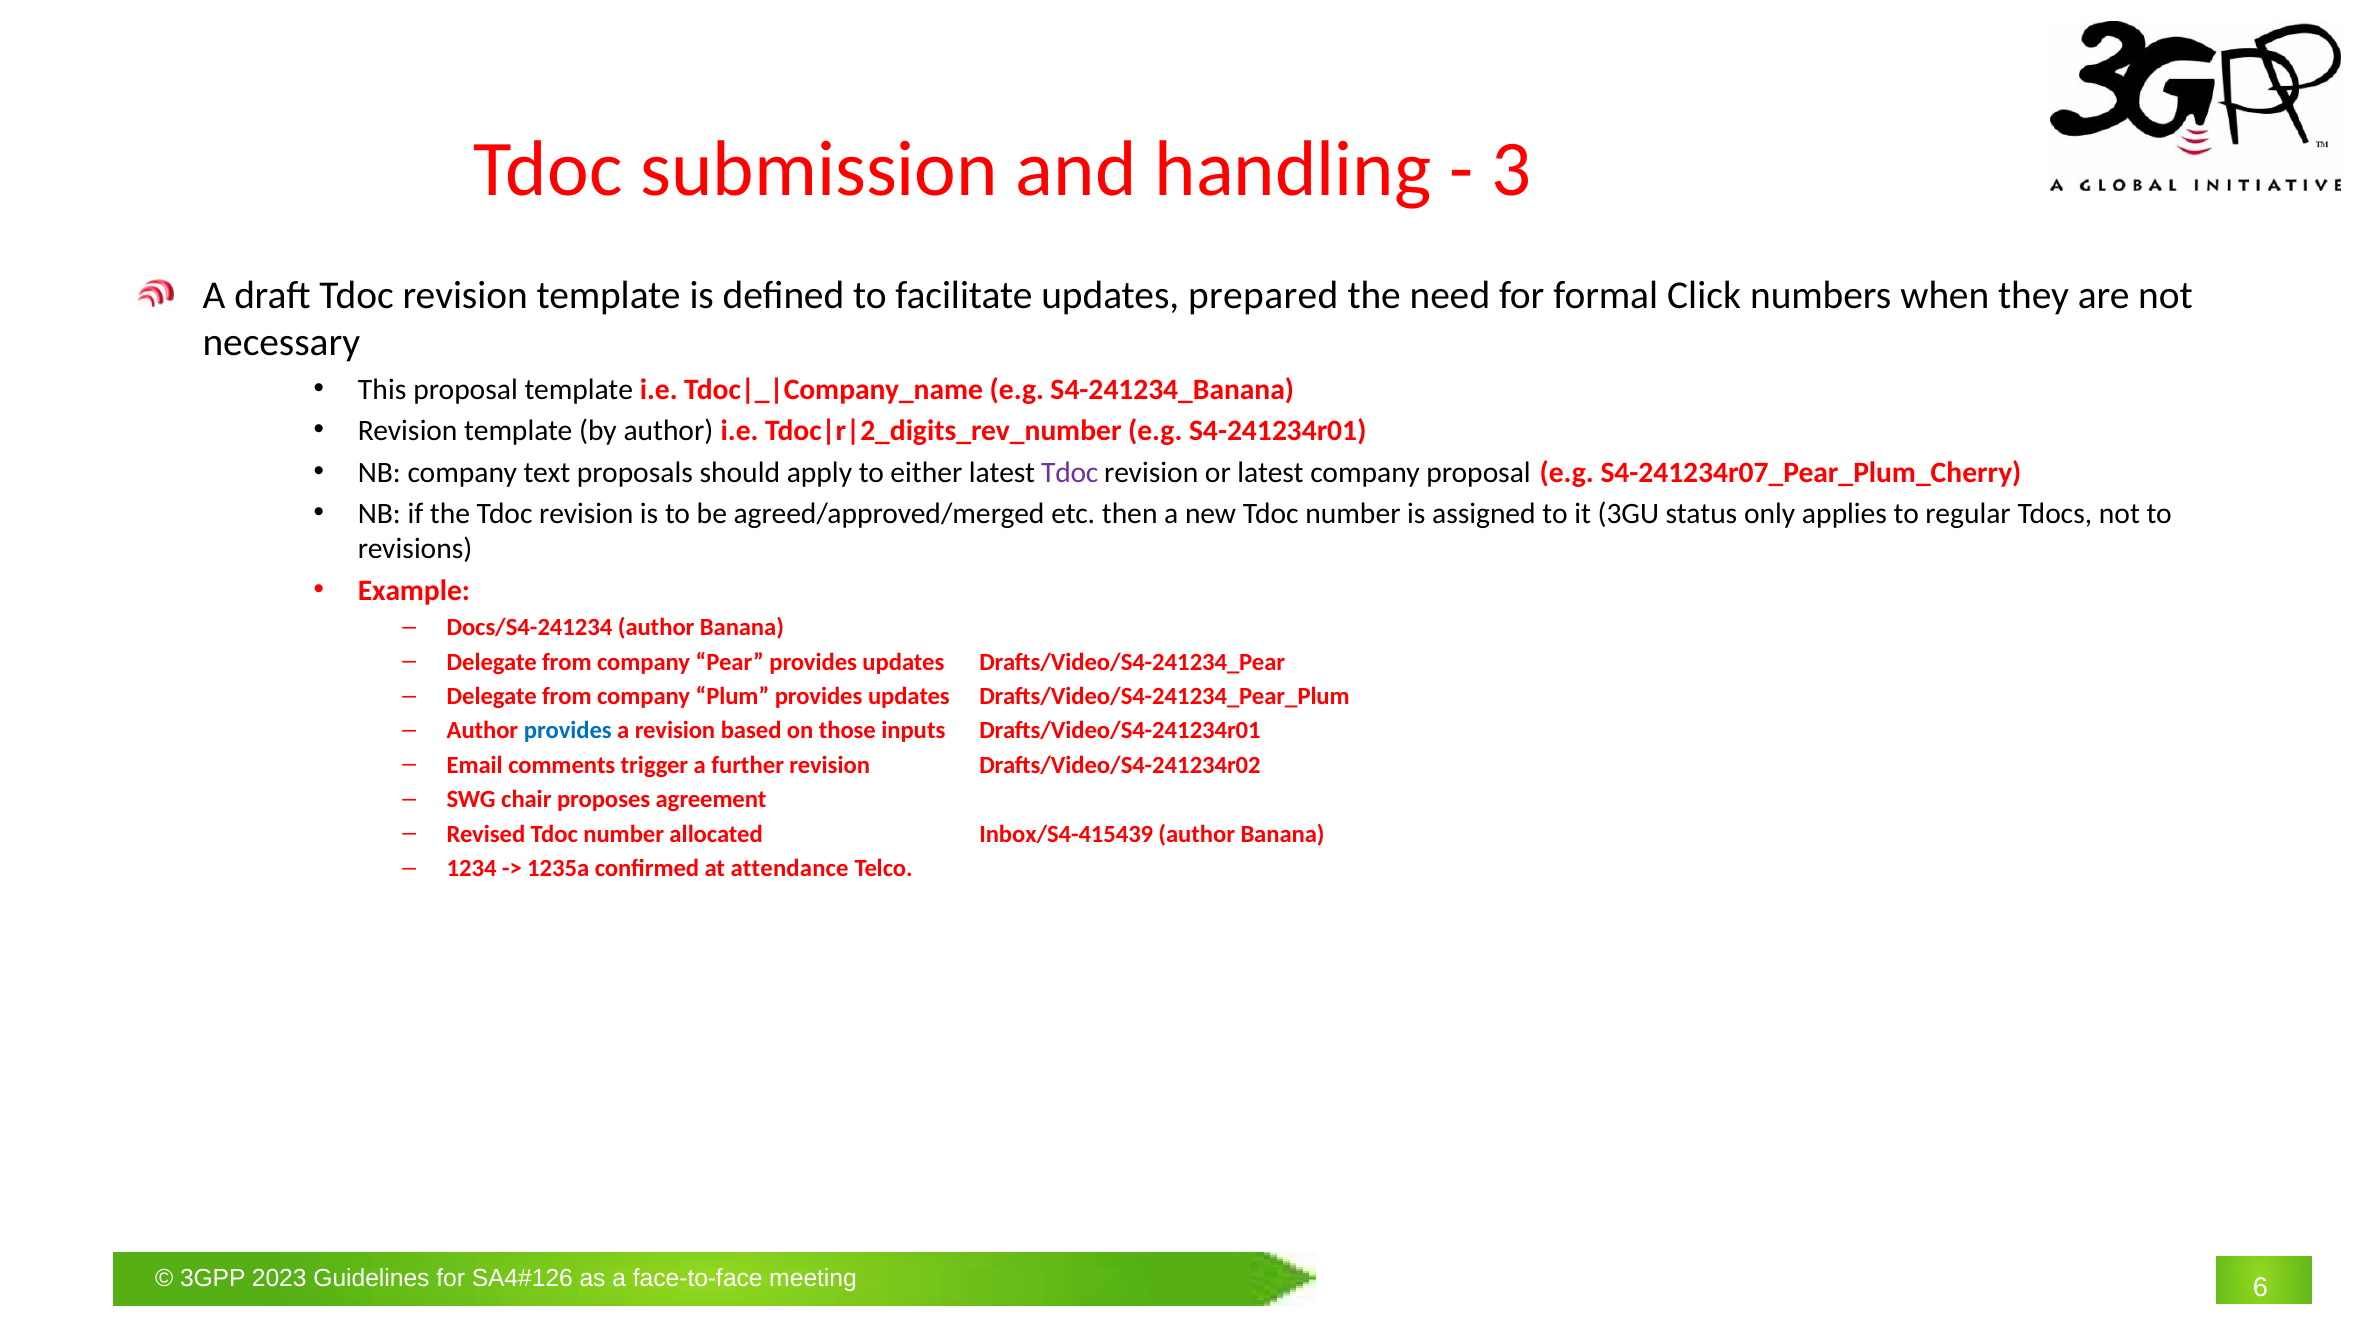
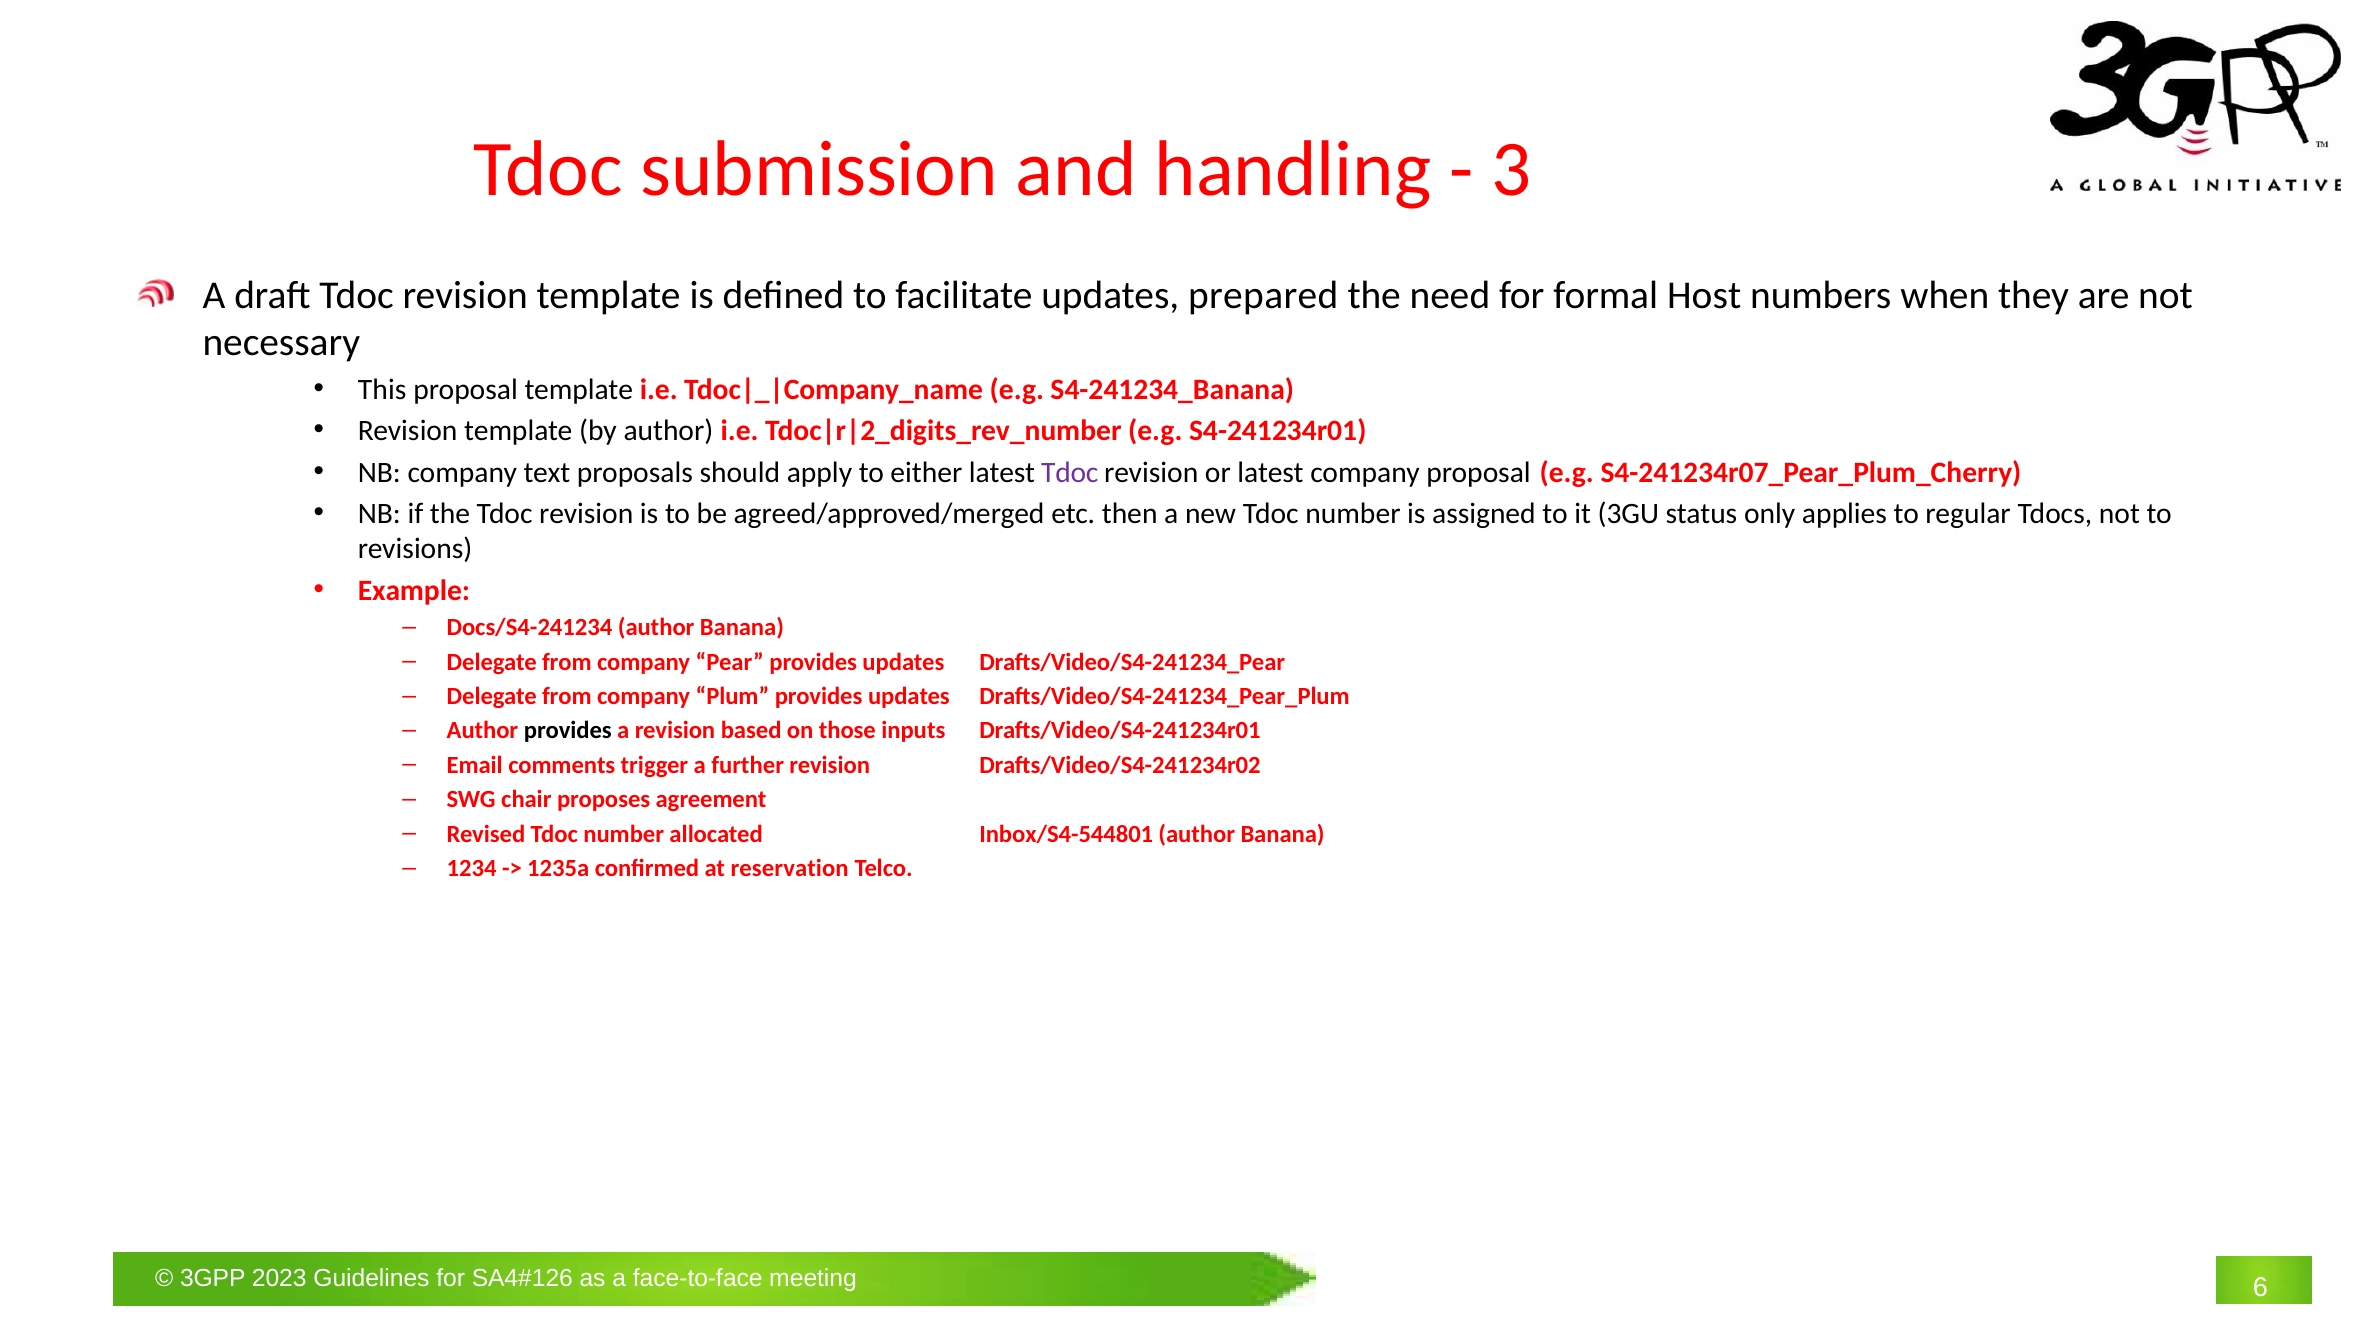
Click: Click -> Host (1704, 296)
provides colour: blue -> black (568, 731)
Inbox/S4-415439: Inbox/S4-415439 -> Inbox/S4-544801 (1066, 834)
attendance: attendance -> reservation (790, 869)
